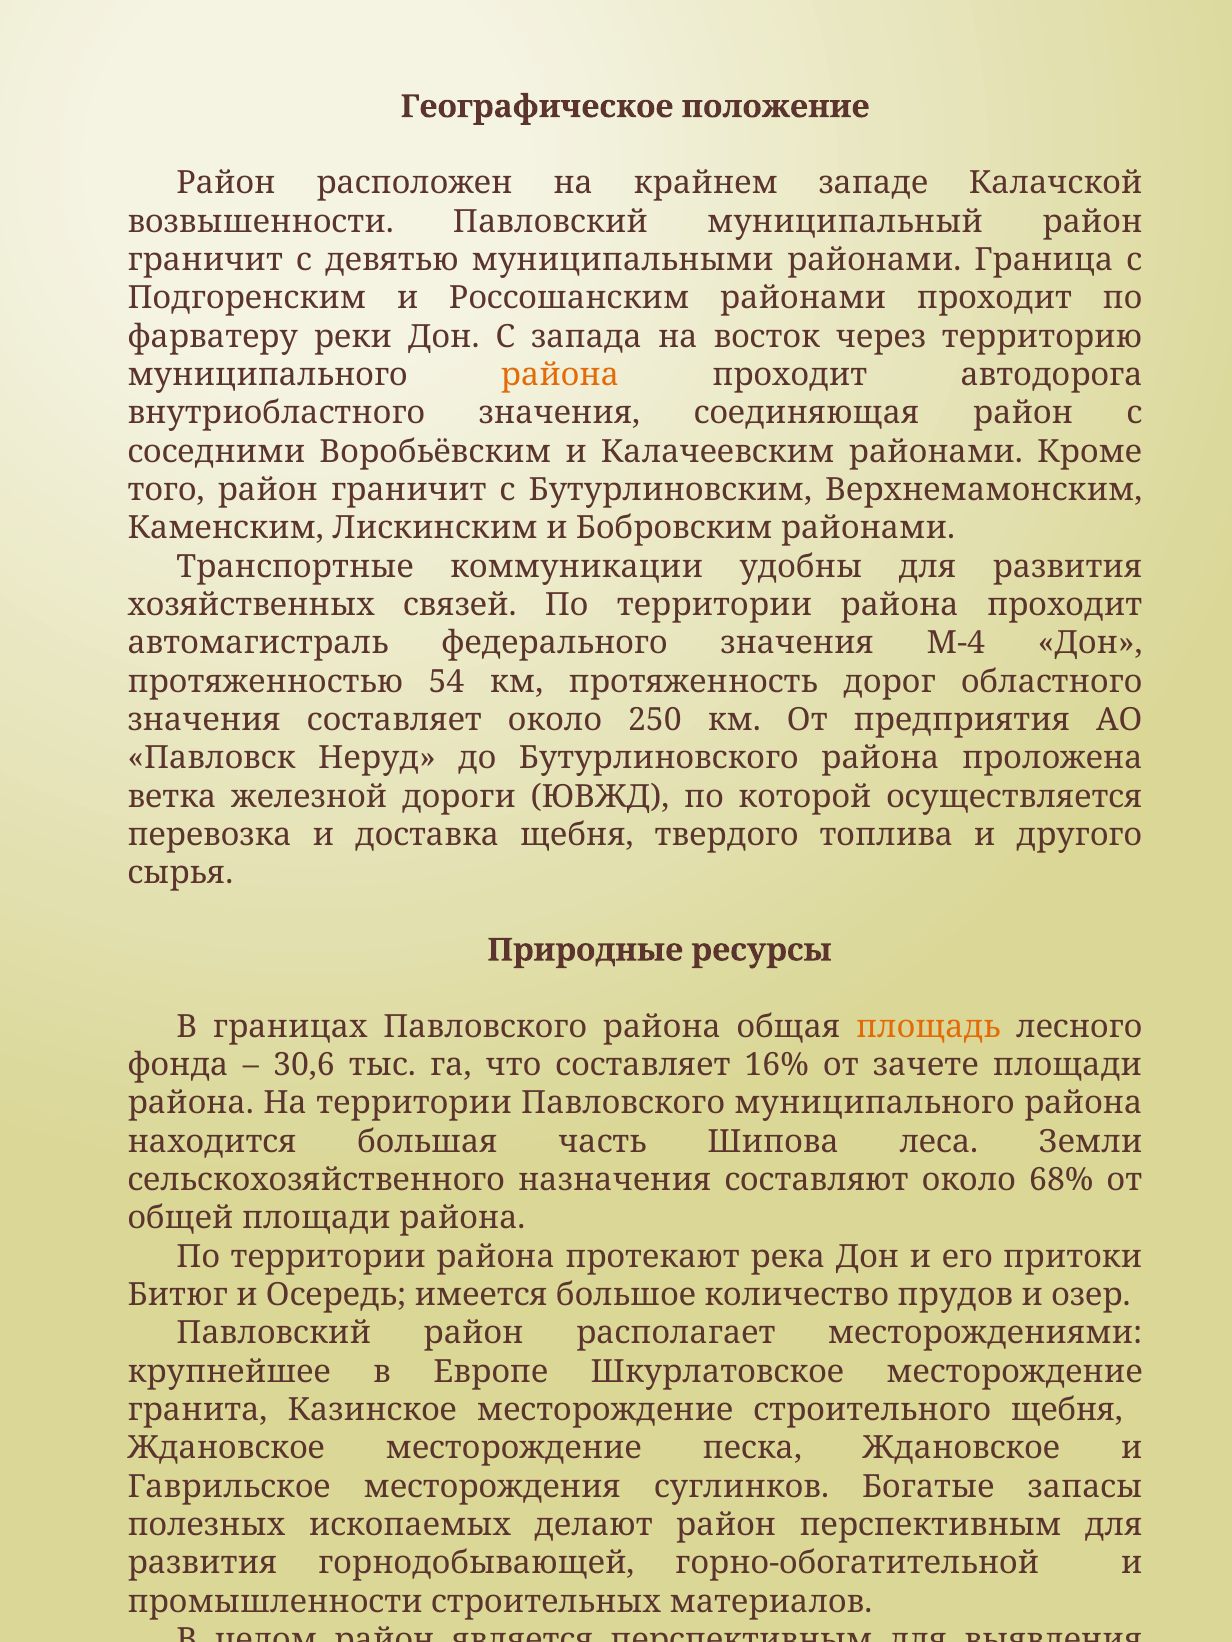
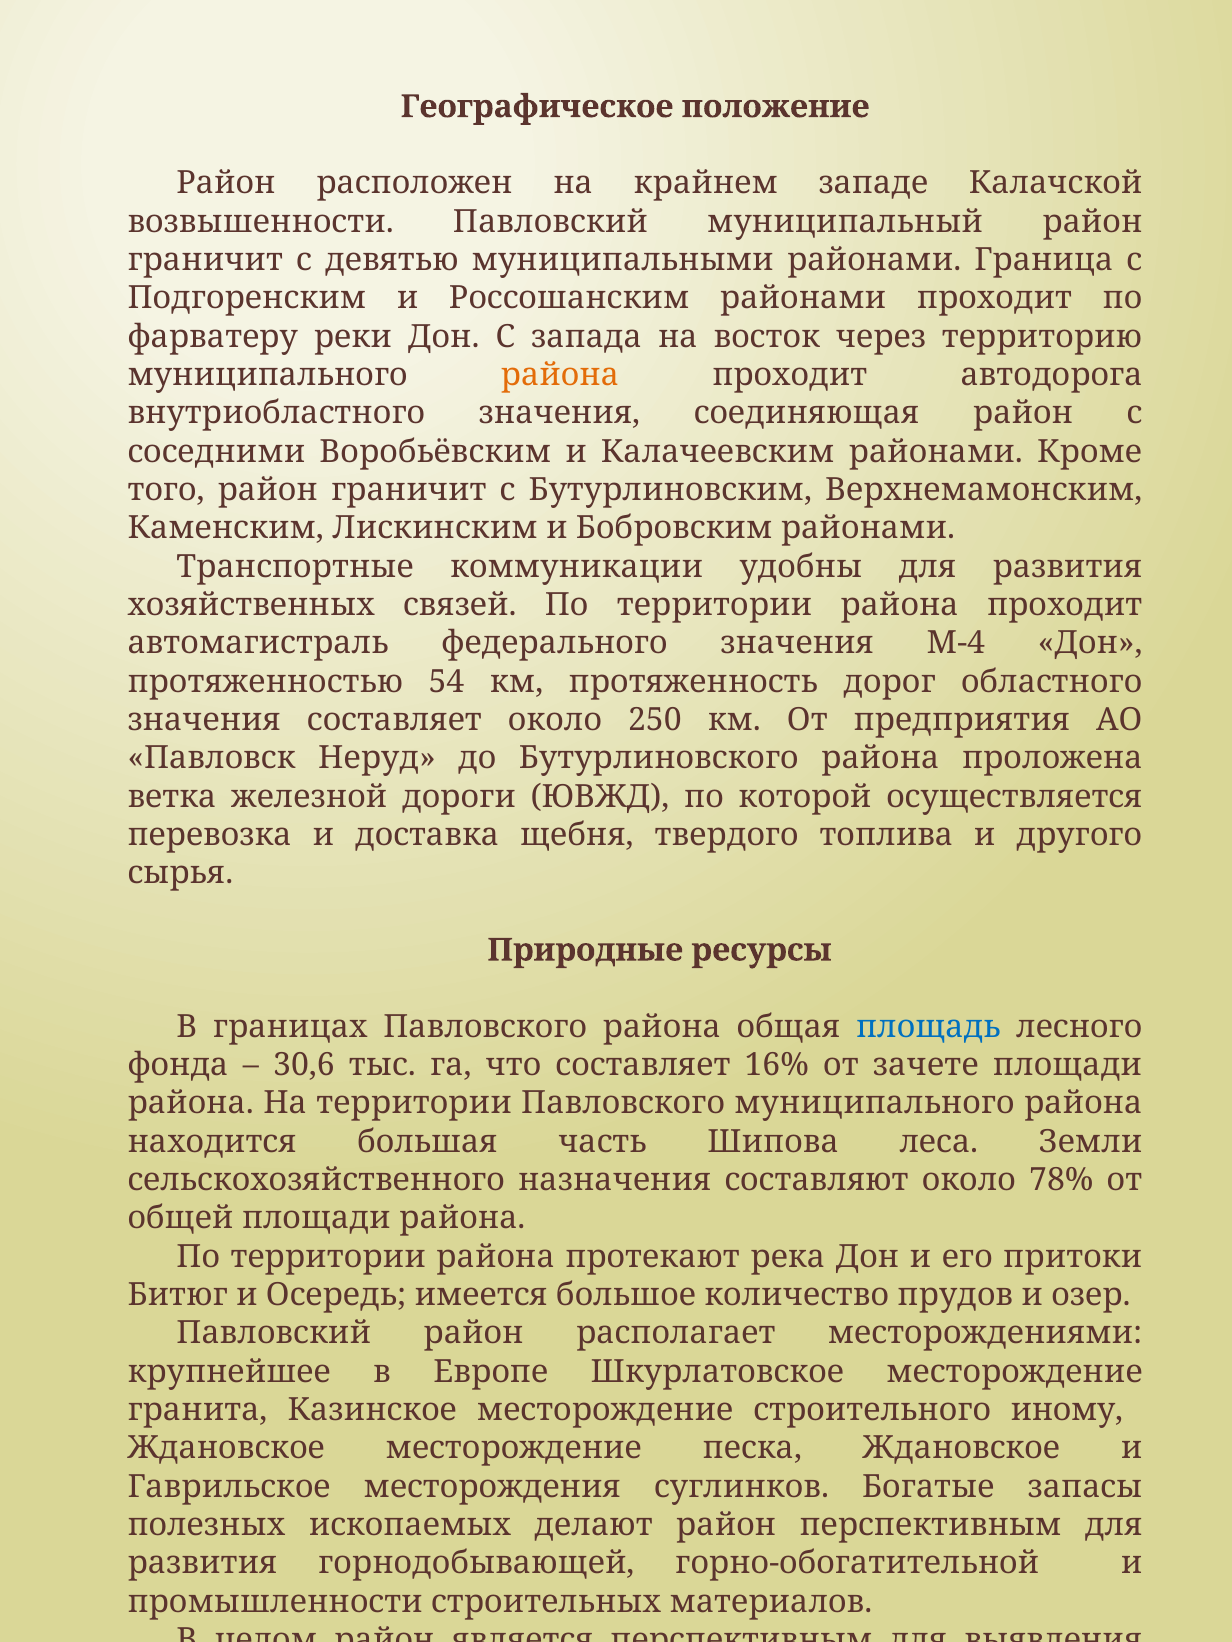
площадь colour: orange -> blue (928, 1027)
68%: 68% -> 78% (1061, 1181)
строительного щебня: щебня -> иному (1067, 1411)
